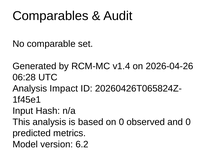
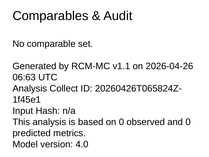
v1.4: v1.4 -> v1.1 (121, 66)
06:28: 06:28 -> 06:63 (24, 77)
Impact: Impact -> Collect (64, 88)
6.2: 6.2 -> 4.0 (82, 144)
